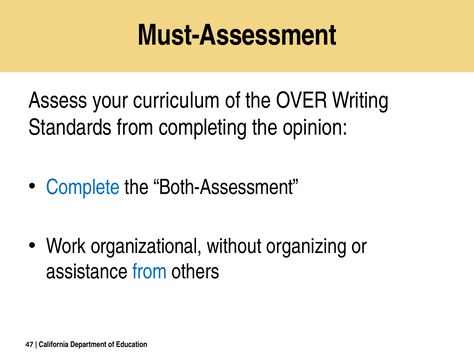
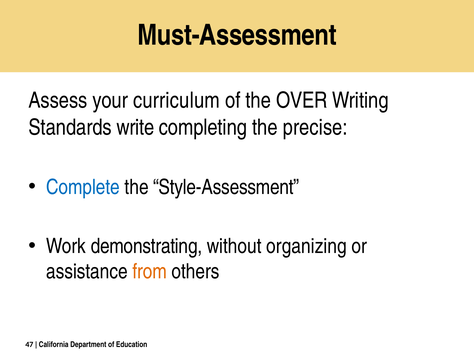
Standards from: from -> write (135, 127)
opinion: opinion -> precise (315, 127)
Both-Assessment: Both-Assessment -> Style-Assessment (226, 187)
organizational: organizational -> demonstrating (146, 246)
from colour: blue -> orange (150, 271)
